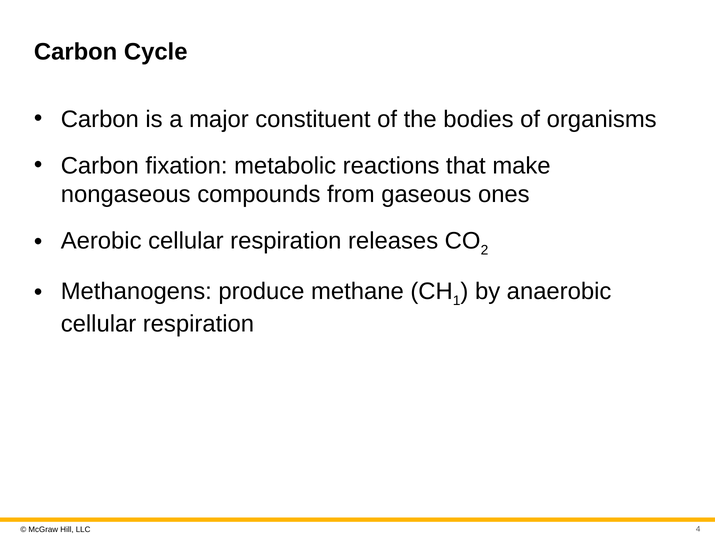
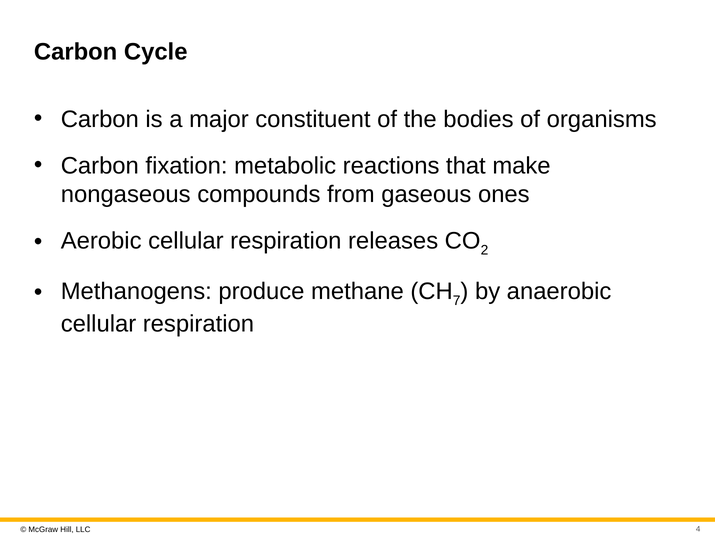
1: 1 -> 7 (457, 301)
